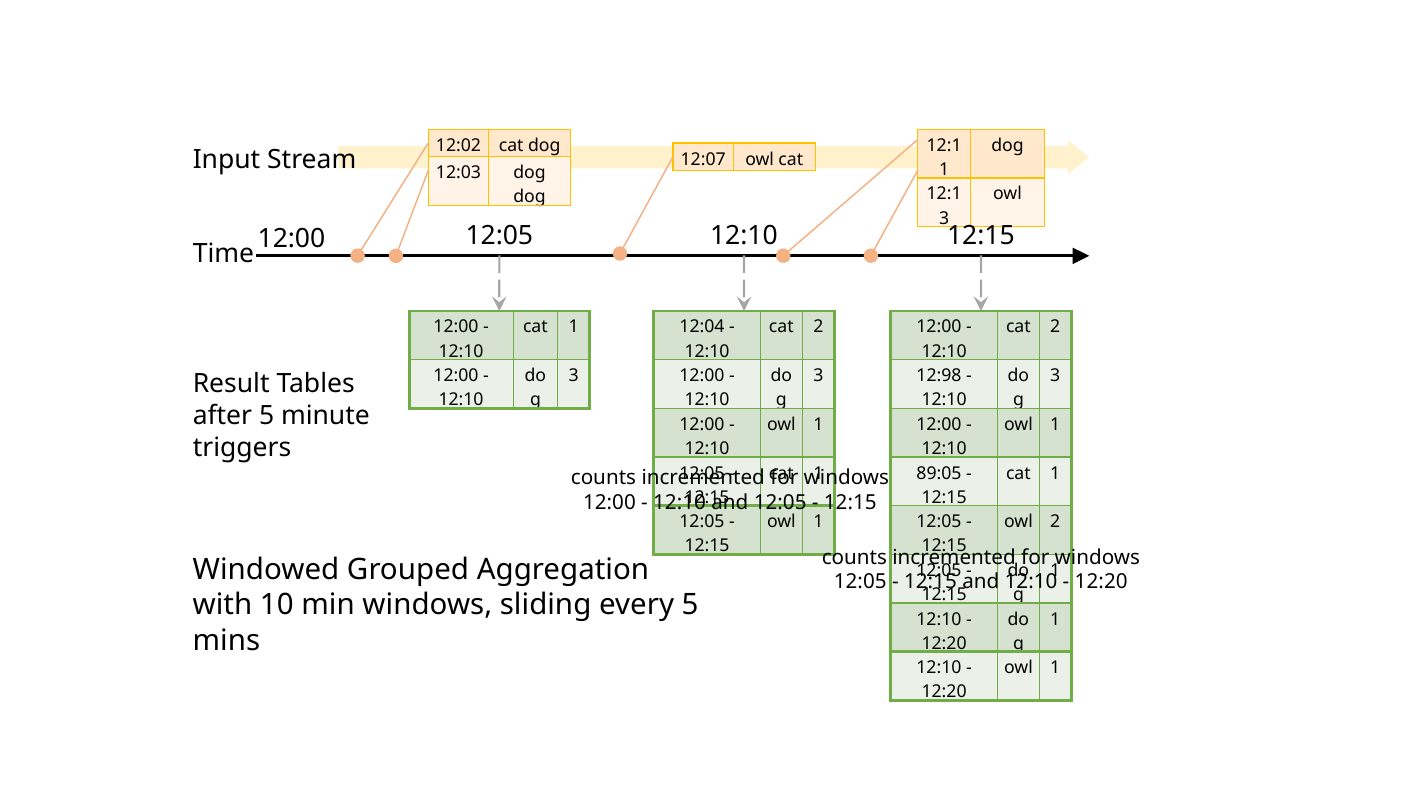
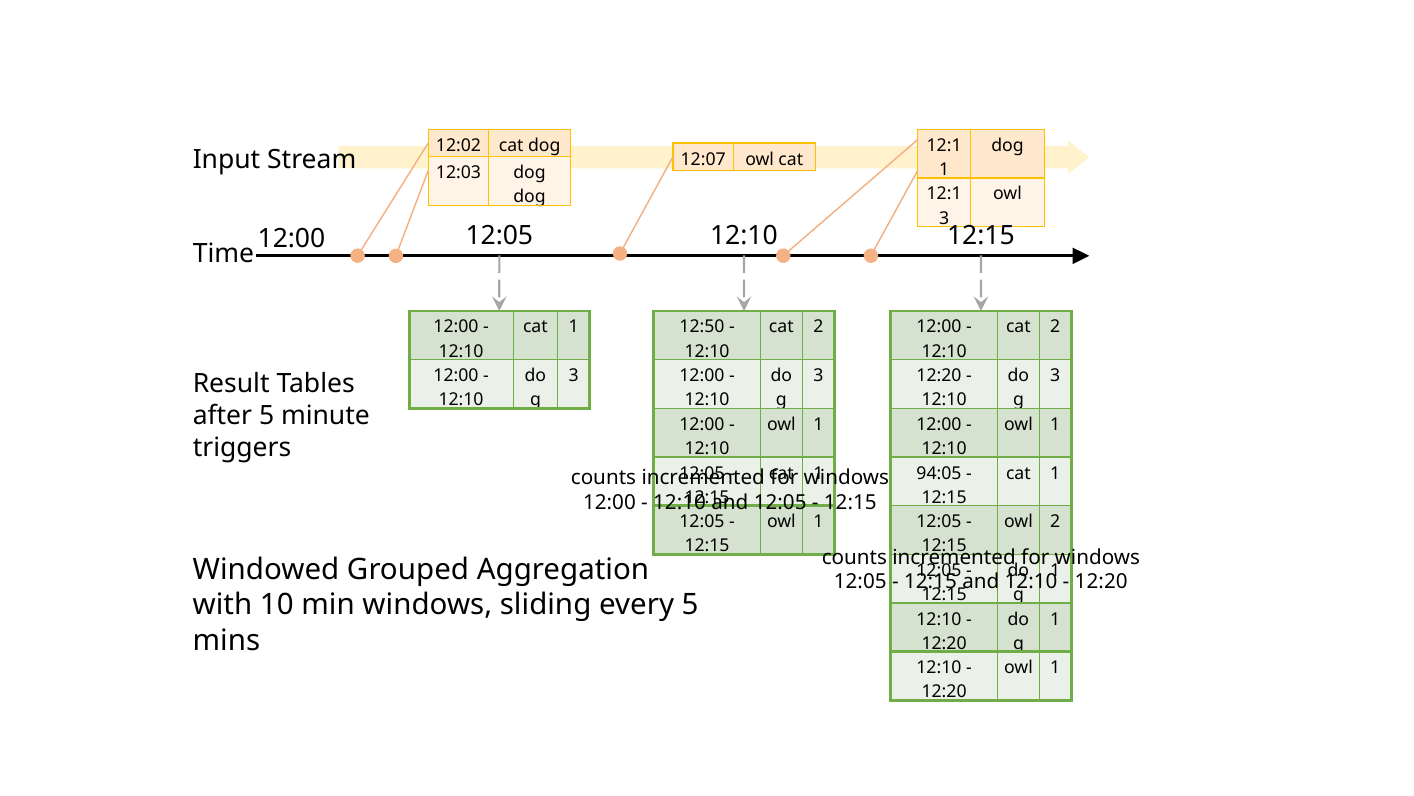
12:04: 12:04 -> 12:50 (702, 327)
12:98: 12:98 -> 12:20 (939, 376)
89:05: 89:05 -> 94:05 (939, 473)
